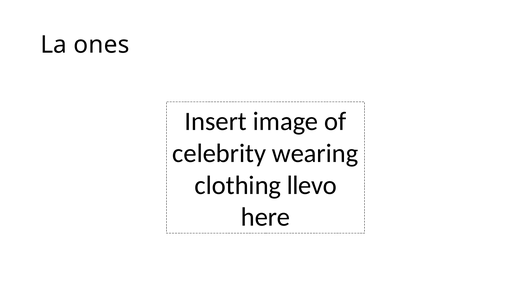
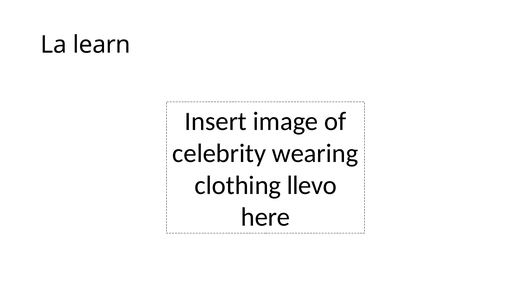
ones: ones -> learn (102, 45)
